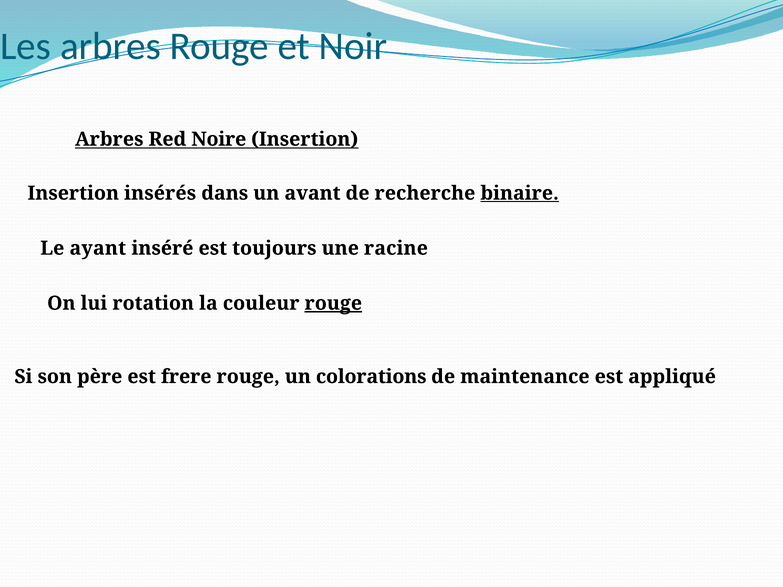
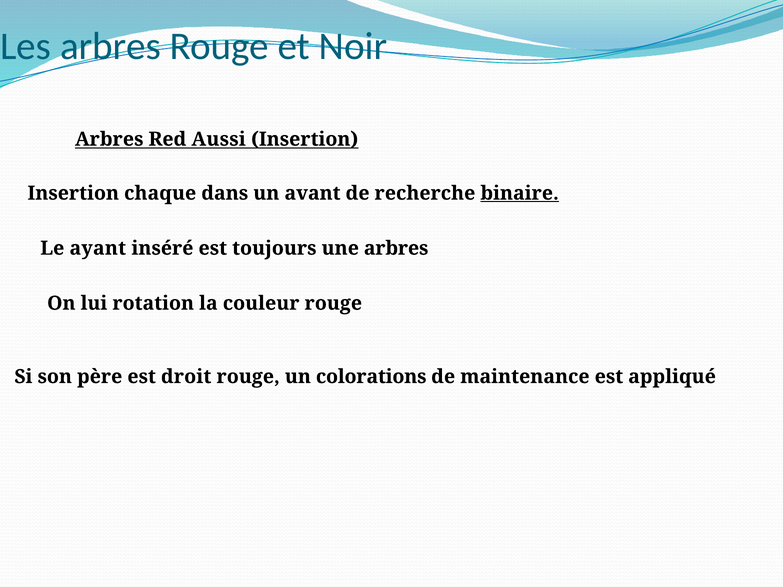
Noire: Noire -> Aussi (219, 139)
insérés: insérés -> chaque (160, 193)
une racine: racine -> arbres (396, 248)
rouge underline: present -> none (333, 303)
frere: frere -> droit (186, 377)
